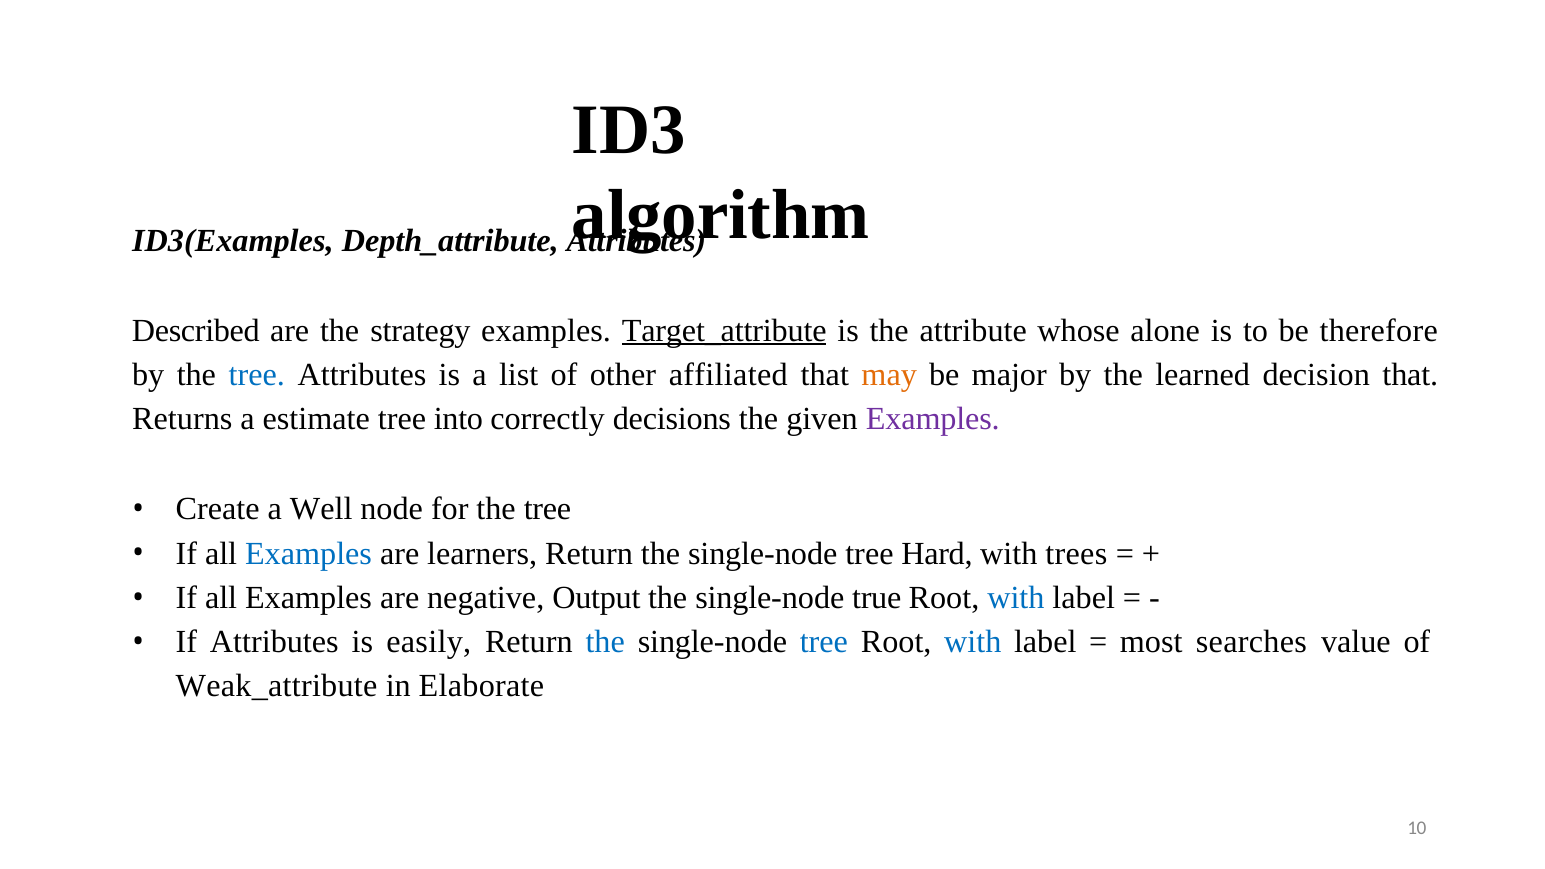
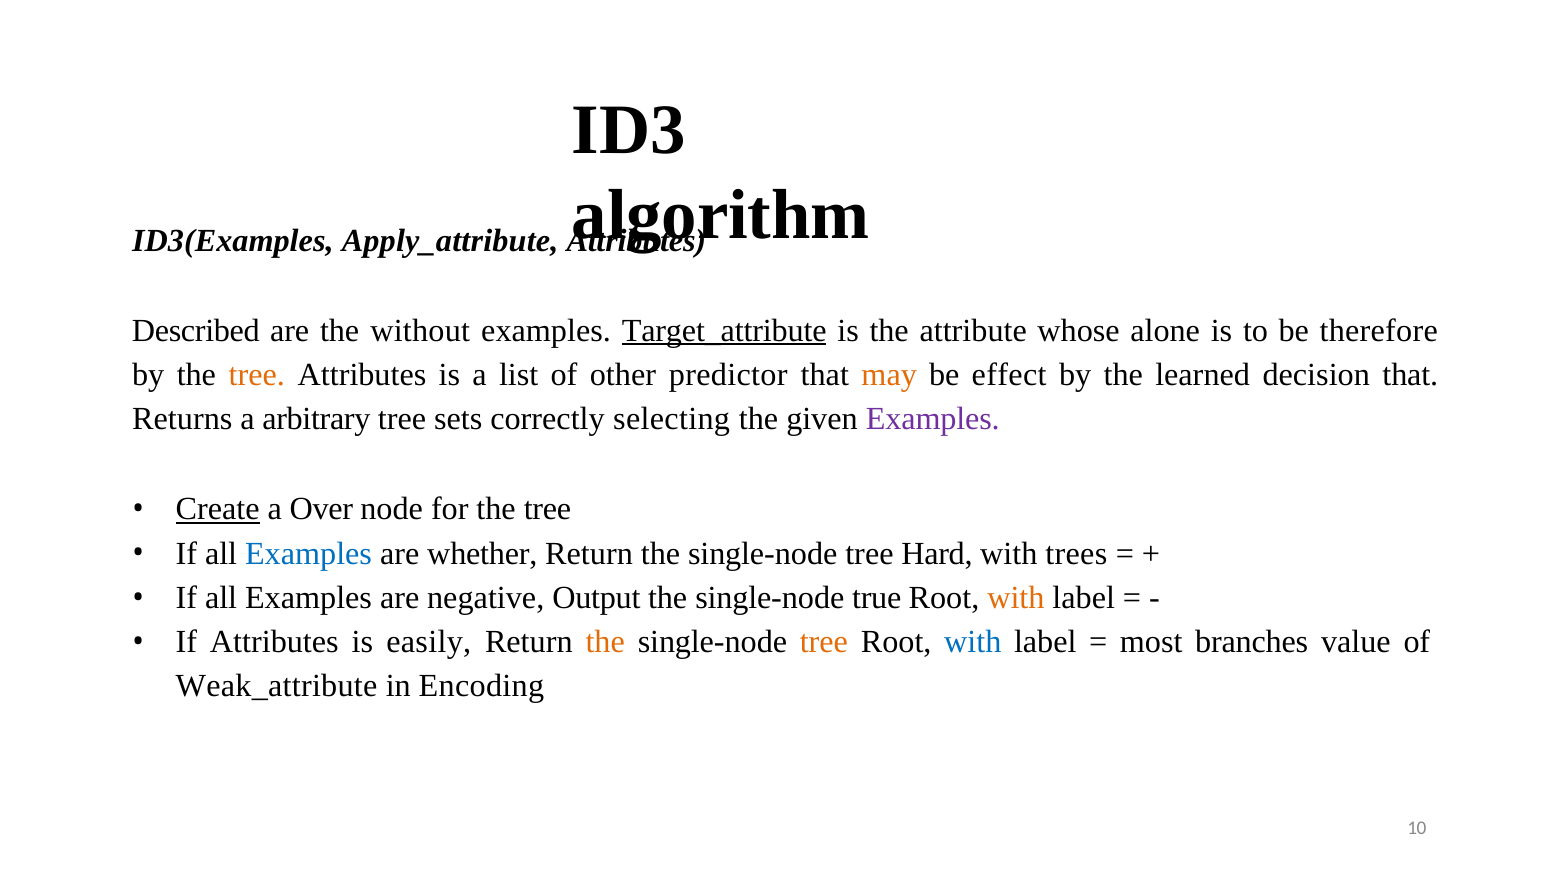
Depth_attribute: Depth_attribute -> Apply_attribute (450, 240)
strategy: strategy -> without (420, 330)
tree colour: blue -> orange (257, 374)
affiliated: affiliated -> predictor (728, 374)
major: major -> effect (1009, 374)
estimate: estimate -> arbitrary (316, 419)
into: into -> sets (458, 419)
decisions: decisions -> selecting (672, 419)
Create underline: none -> present (218, 509)
Well: Well -> Over (321, 509)
learners: learners -> whether (482, 553)
with colour: blue -> orange (1016, 598)
the colour: blue -> orange (605, 642)
tree colour: blue -> orange (824, 642)
searches: searches -> branches (1252, 642)
Elaborate: Elaborate -> Encoding (481, 686)
